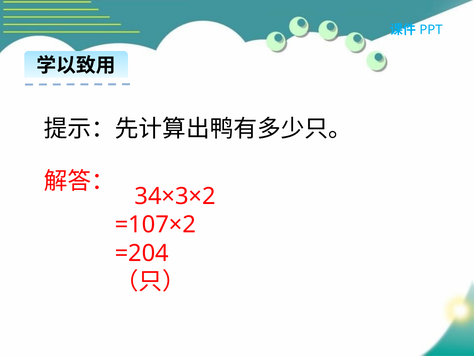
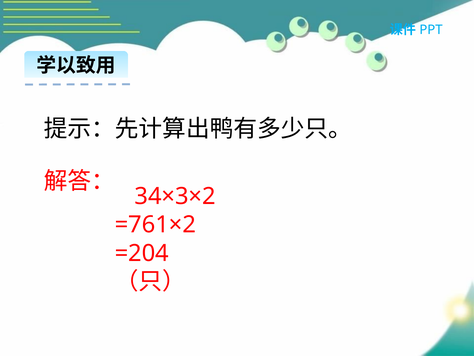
=107×2: =107×2 -> =761×2 (155, 224)
